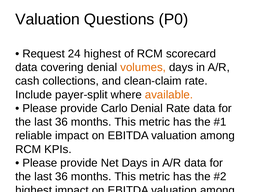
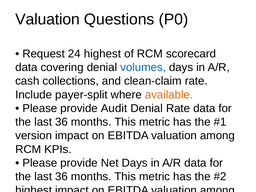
volumes colour: orange -> blue (143, 67)
Carlo: Carlo -> Audit (114, 108)
reliable: reliable -> version (34, 136)
